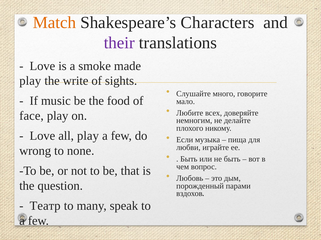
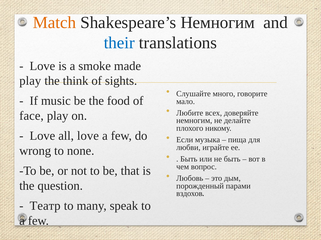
Shakespeare’s Characters: Characters -> Немногим (218, 23)
their colour: purple -> blue (119, 43)
write: write -> think (76, 81)
all play: play -> love (88, 136)
